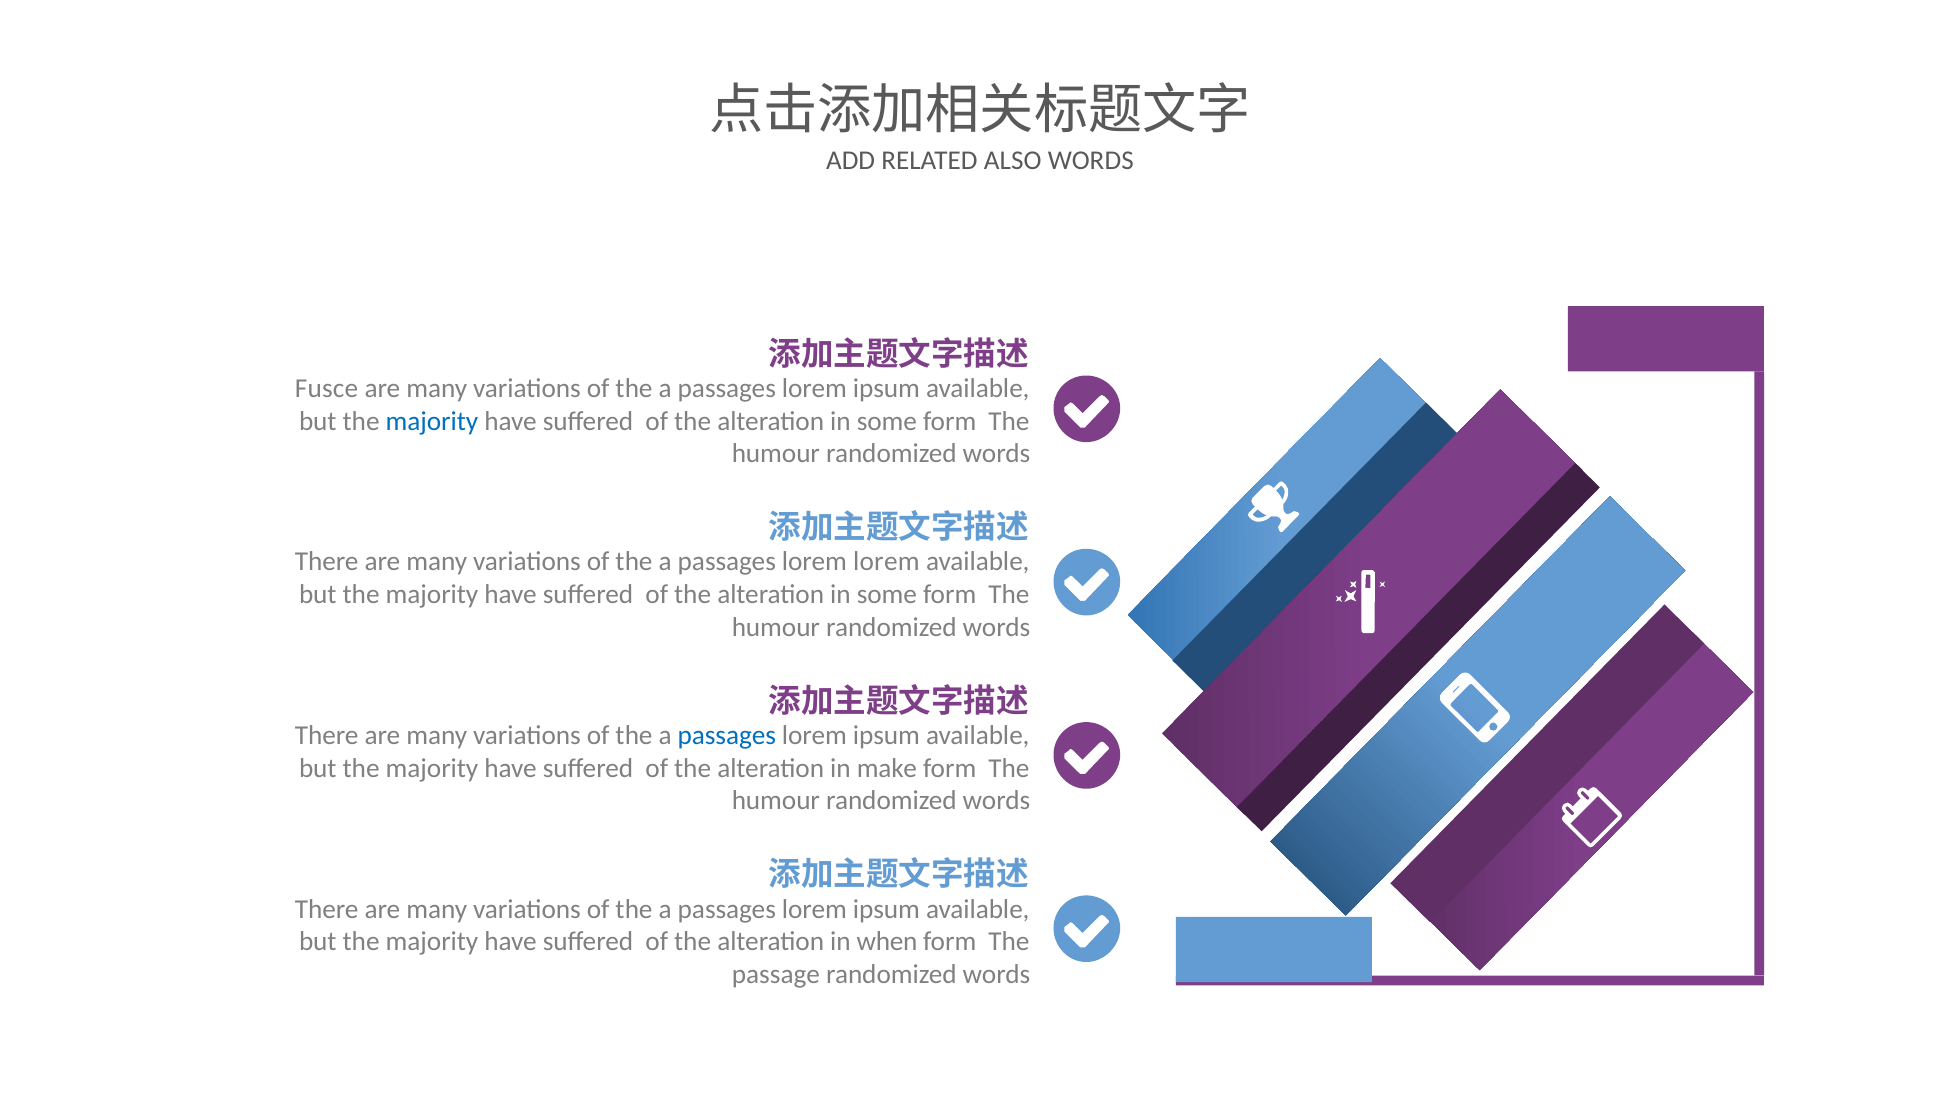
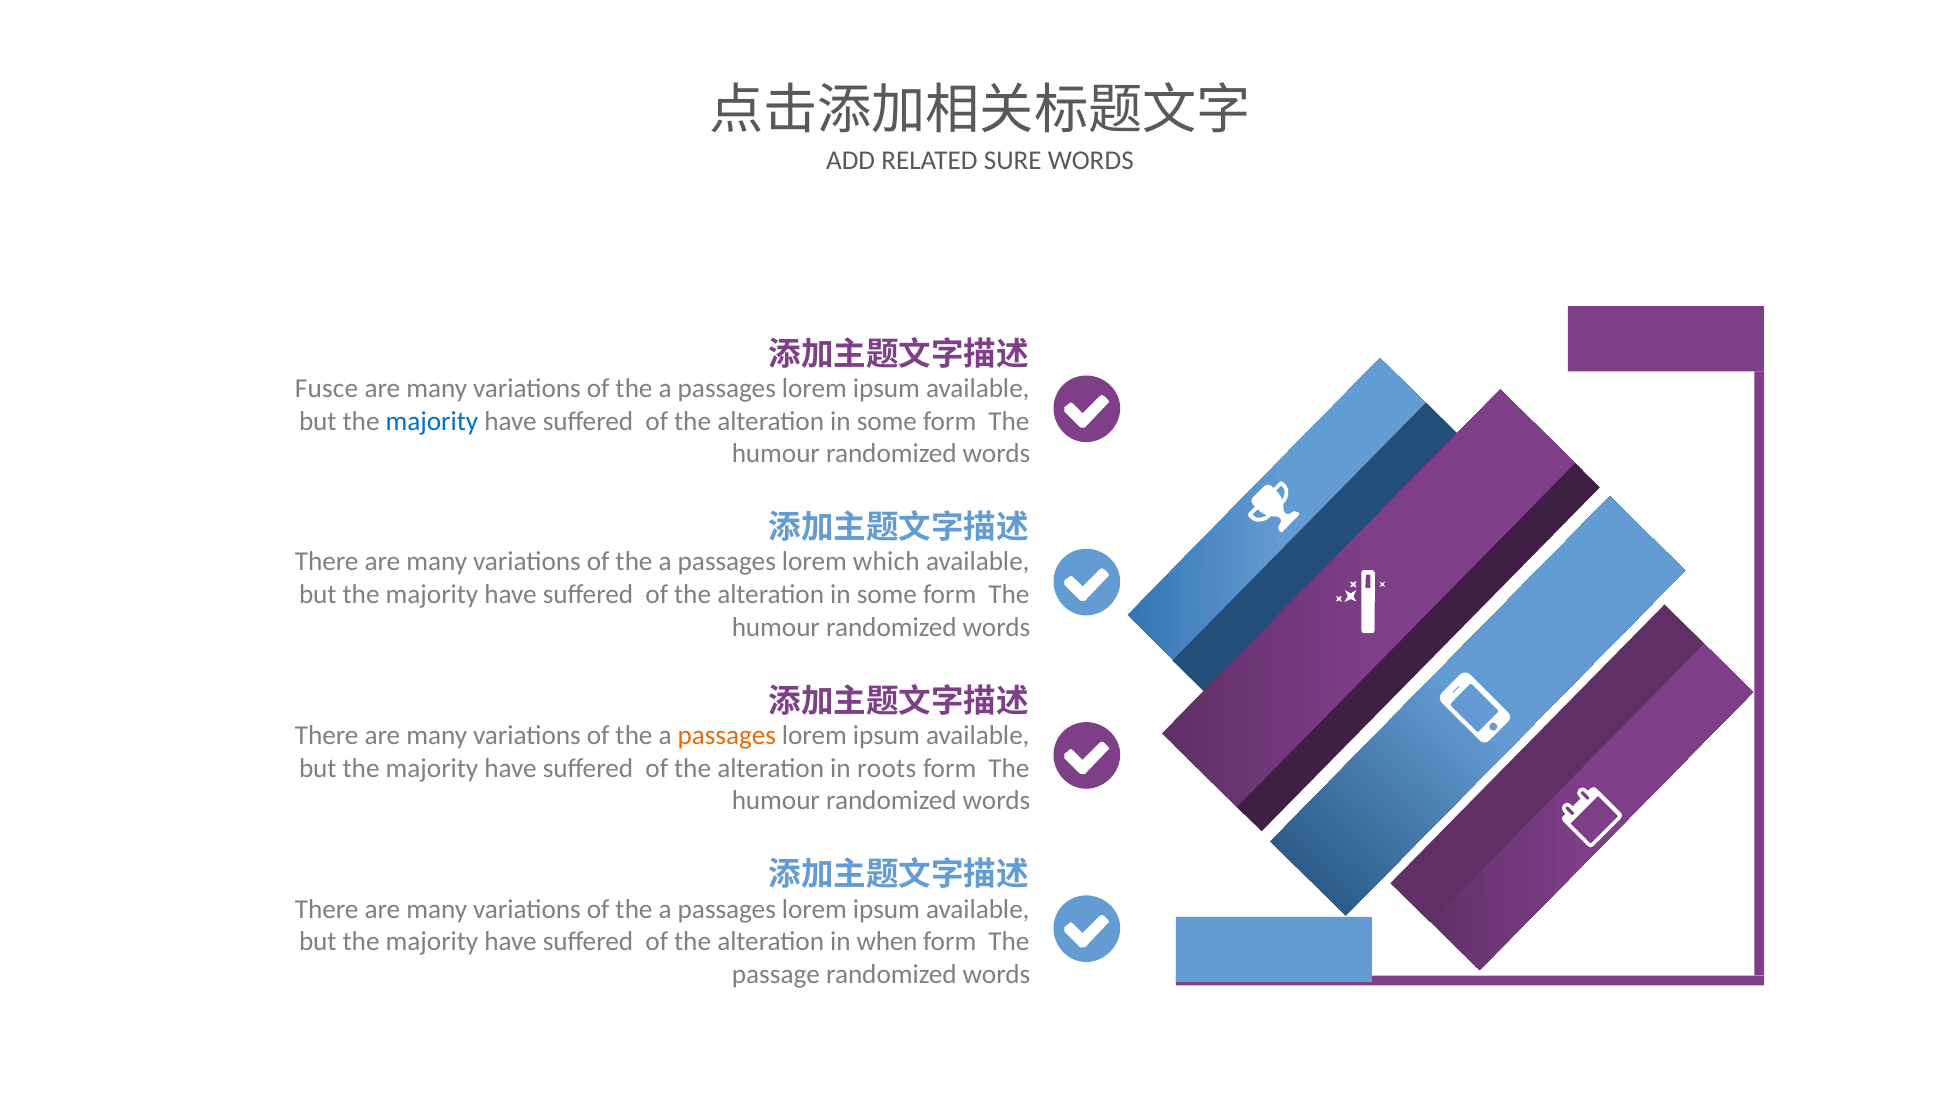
ALSO: ALSO -> SURE (1013, 160)
lorem lorem: lorem -> which (886, 562)
passages colour: blue -> orange (727, 736)
make: make -> roots (887, 768)
